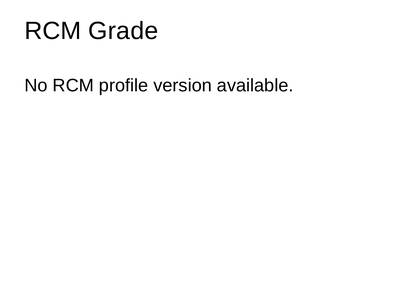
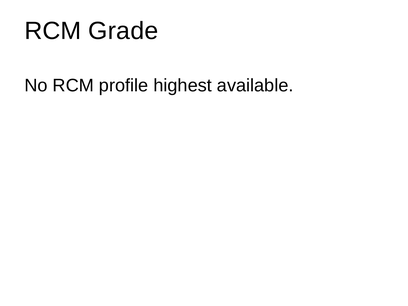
version: version -> highest (183, 86)
